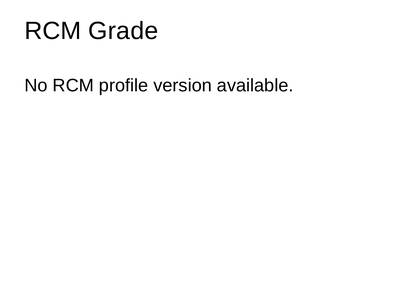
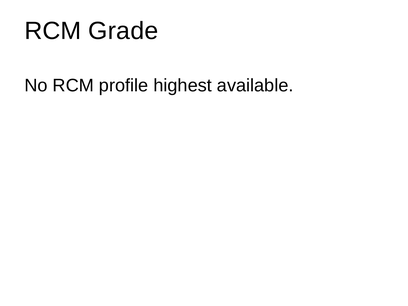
version: version -> highest (183, 86)
